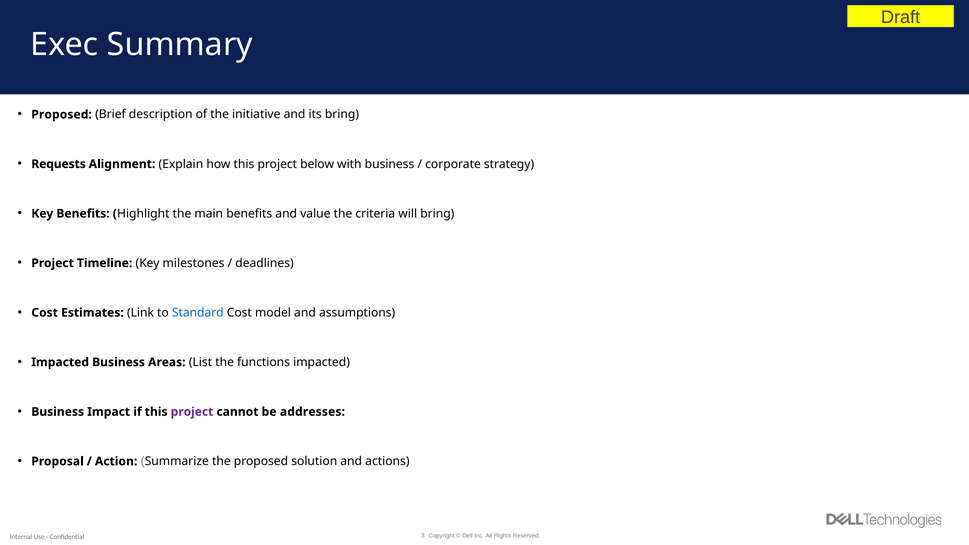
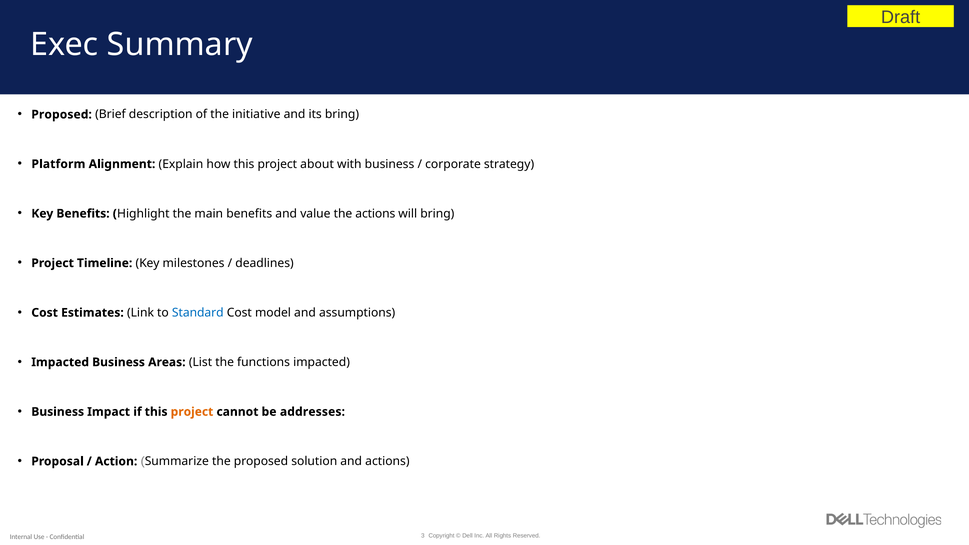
Requests: Requests -> Platform (58, 164)
below: below -> about (317, 164)
the criteria: criteria -> actions (375, 214)
project colour: purple -> orange (192, 412)
